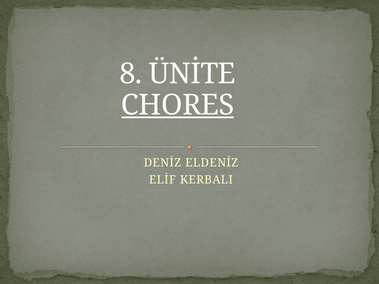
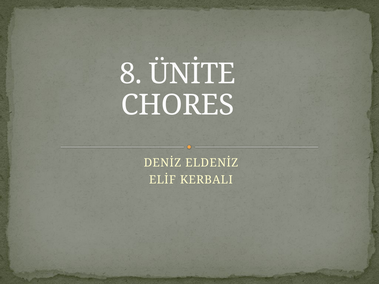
CHORES underline: present -> none (178, 105)
